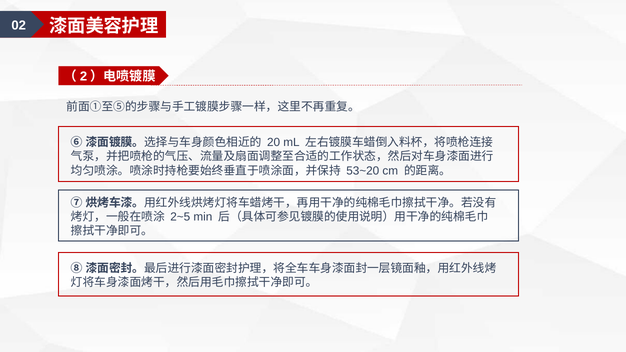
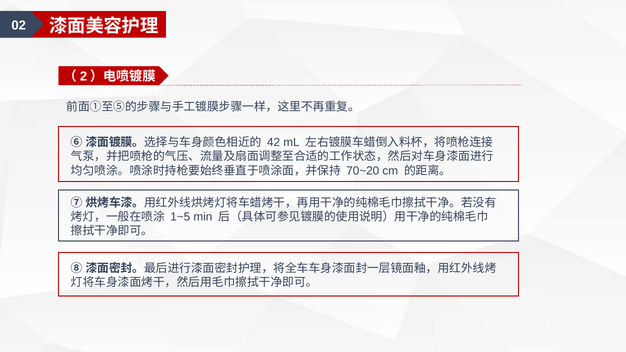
20: 20 -> 42 (274, 143)
53~20: 53~20 -> 70~20 (363, 171)
2~5: 2~5 -> 1~5 (180, 217)
